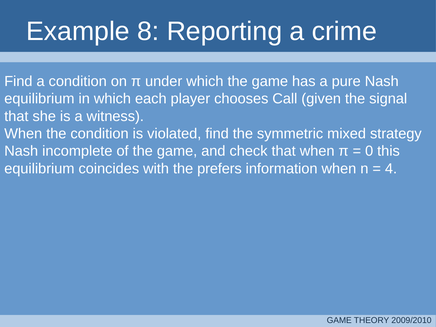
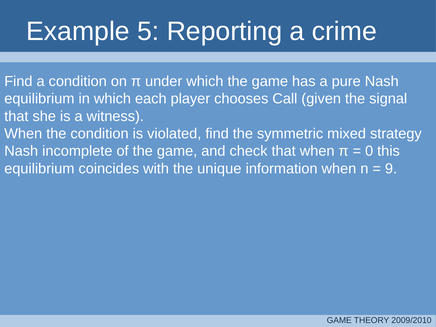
8: 8 -> 5 (148, 31)
prefers: prefers -> unique (219, 169)
4: 4 -> 9 (391, 169)
